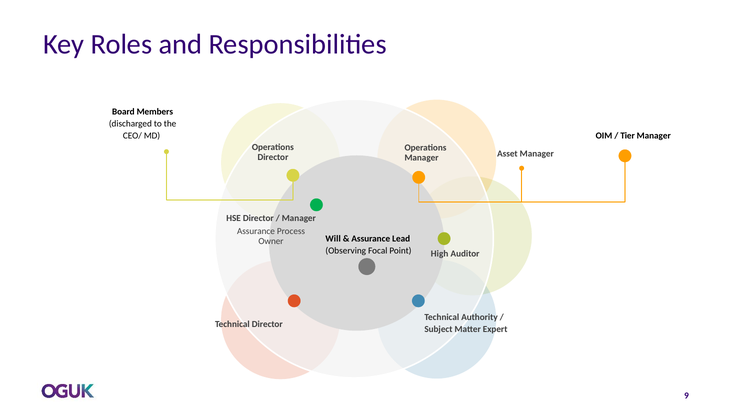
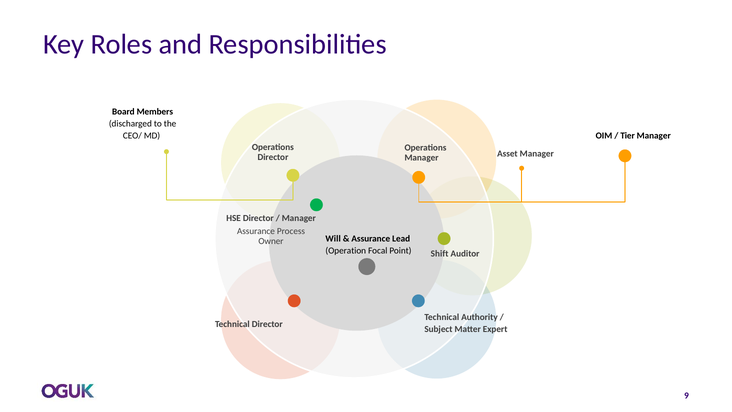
Observing: Observing -> Operation (346, 251)
High: High -> Shift (440, 254)
